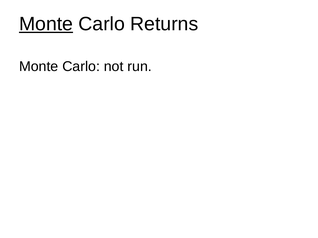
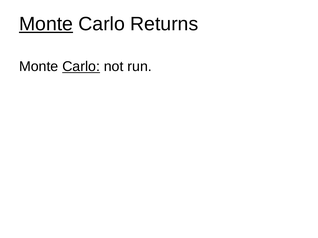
Carlo underline: none -> present (81, 67)
